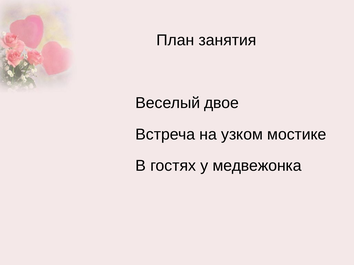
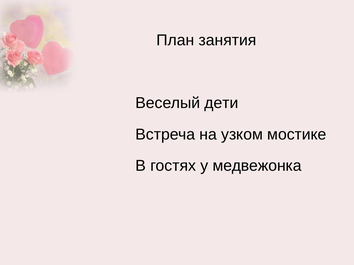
двое: двое -> дети (221, 103)
